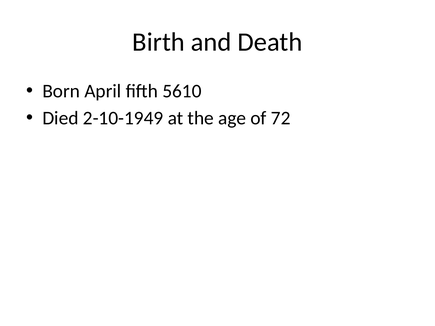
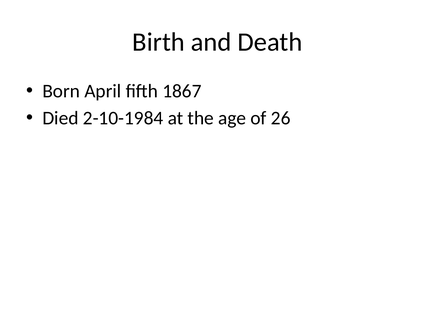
5610: 5610 -> 1867 (182, 91)
2-10-1949: 2-10-1949 -> 2-10-1984 (123, 118)
72: 72 -> 26 (281, 118)
